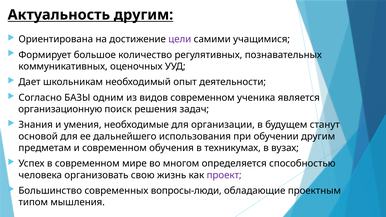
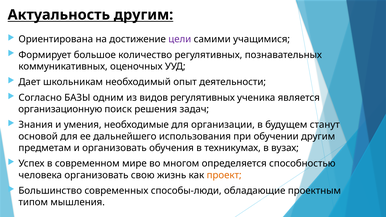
видов современном: современном -> регулятивных (203, 98)
и современном: современном -> организовать (114, 148)
проект colour: purple -> orange (224, 175)
вопросы-люди: вопросы-люди -> способы-люди (186, 191)
